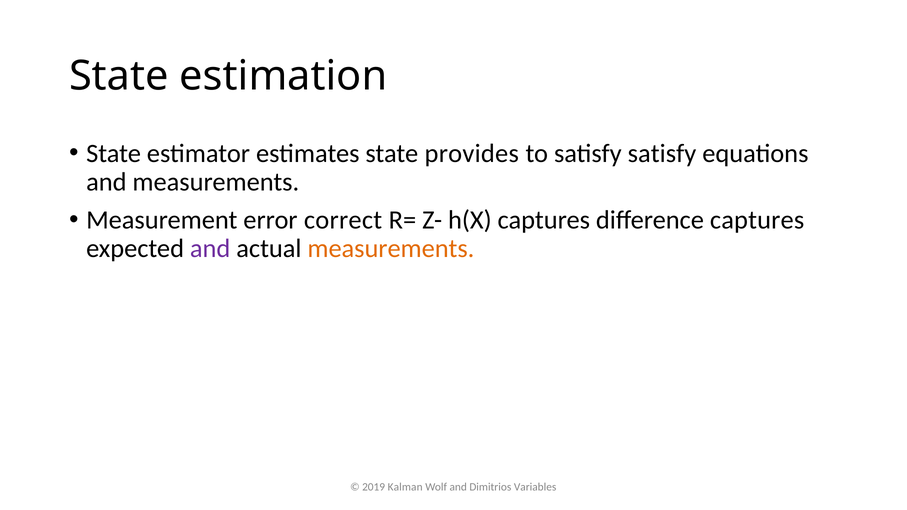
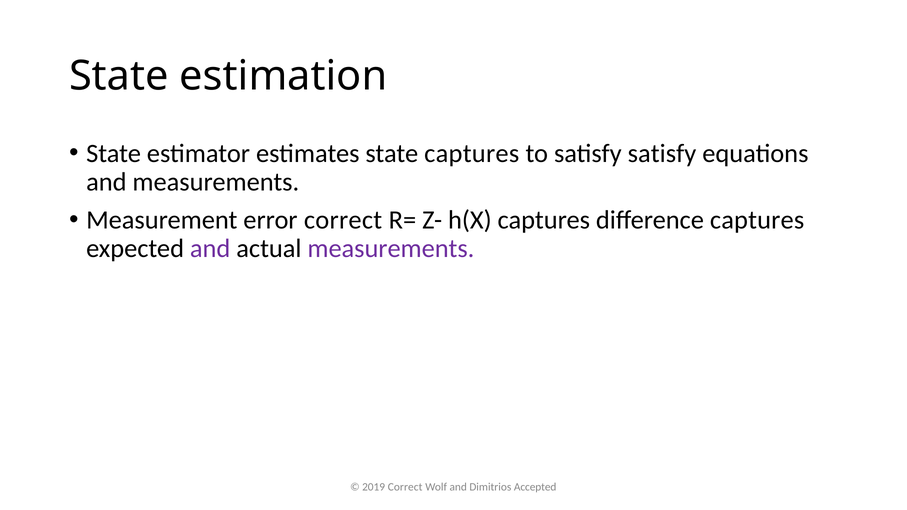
state provides: provides -> captures (472, 153)
measurements colour: orange -> purple (391, 249)
2019 Kalman: Kalman -> Correct (405, 487)
Variables: Variables -> Accepted (535, 487)
